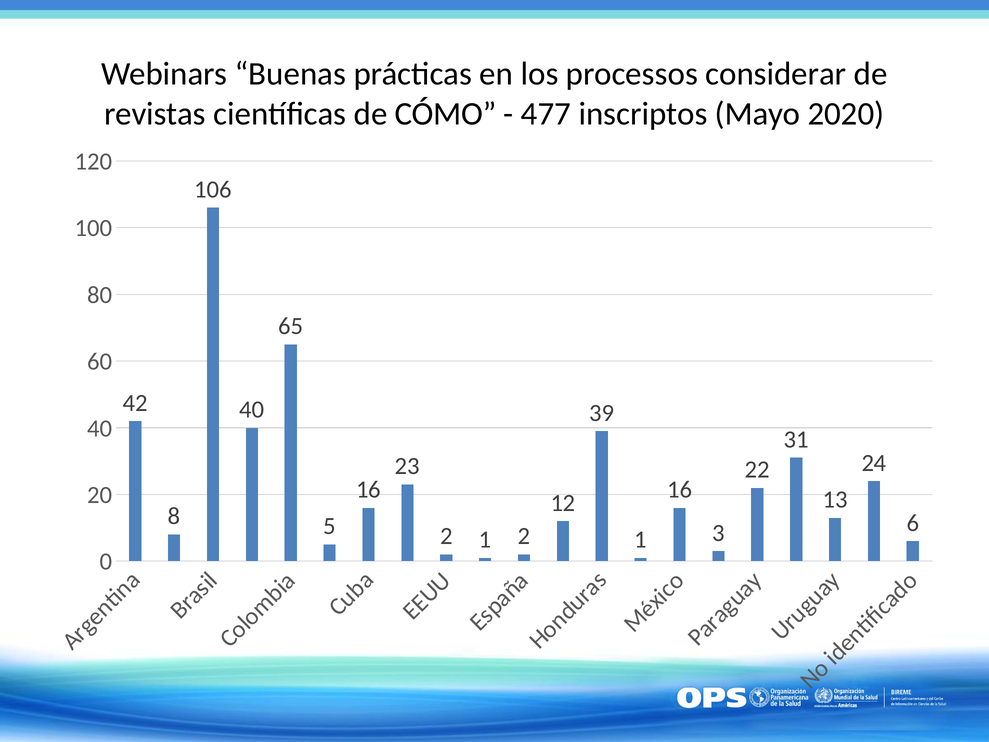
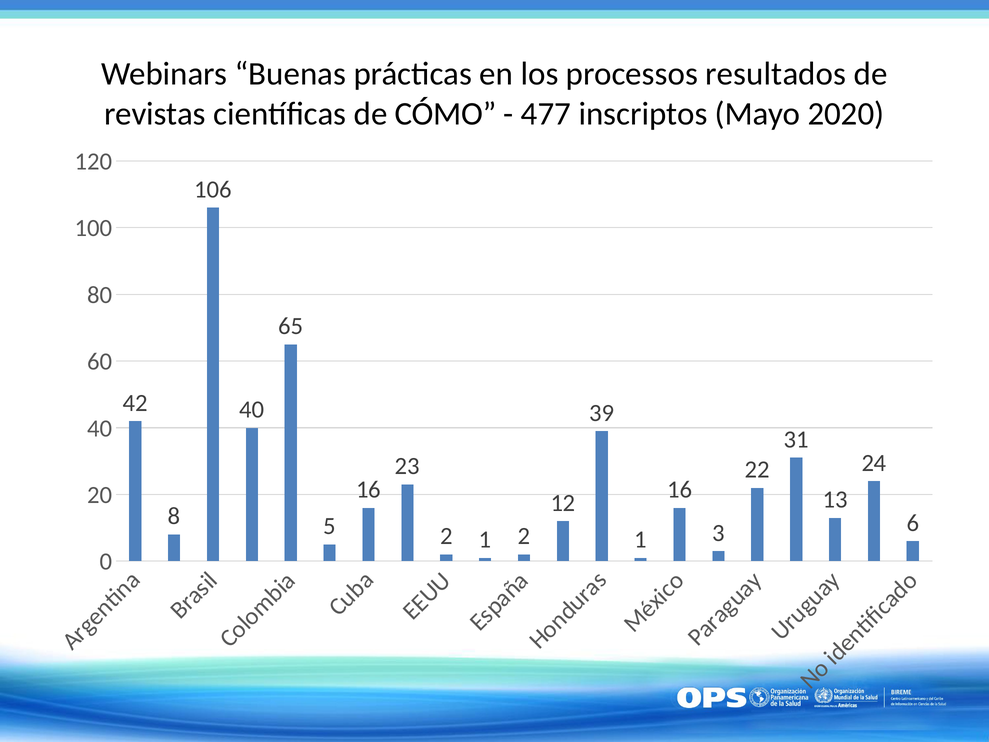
considerar: considerar -> resultados (776, 74)
